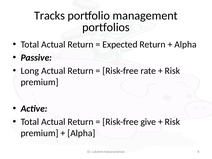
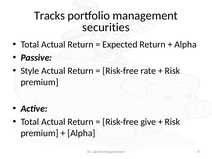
portfolios: portfolios -> securities (106, 27)
Long: Long -> Style (30, 71)
